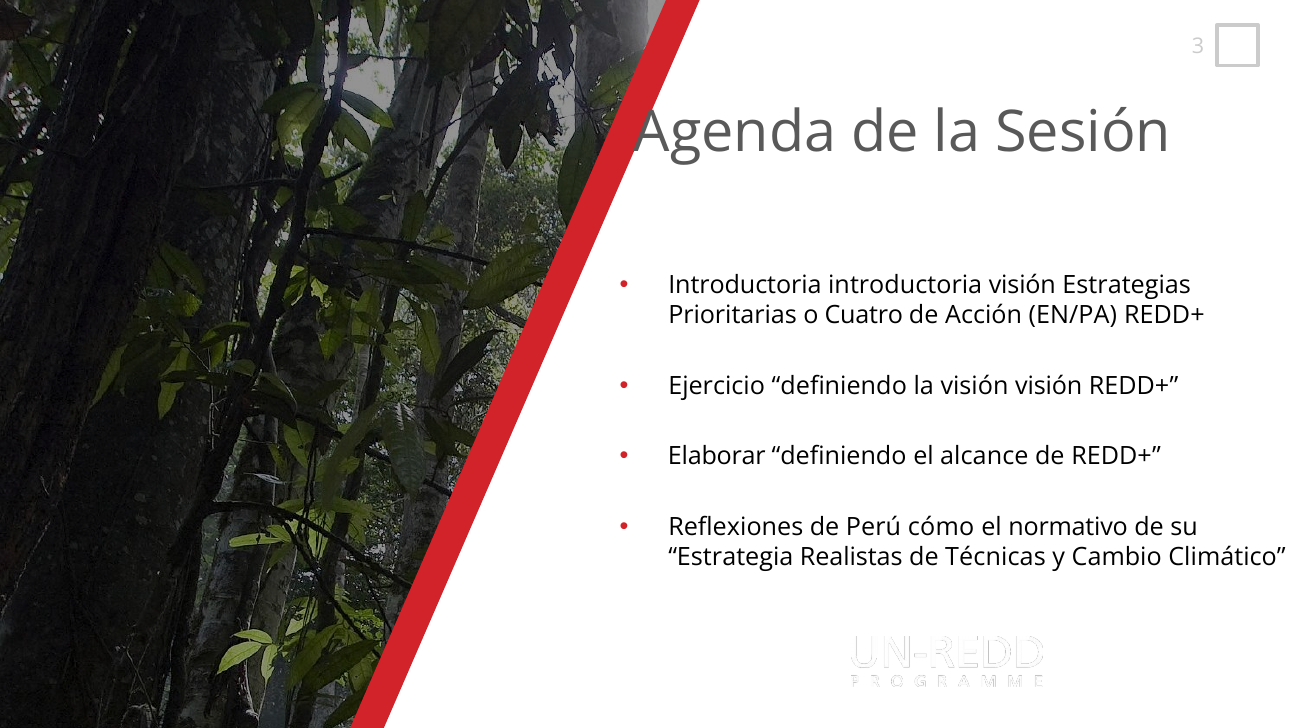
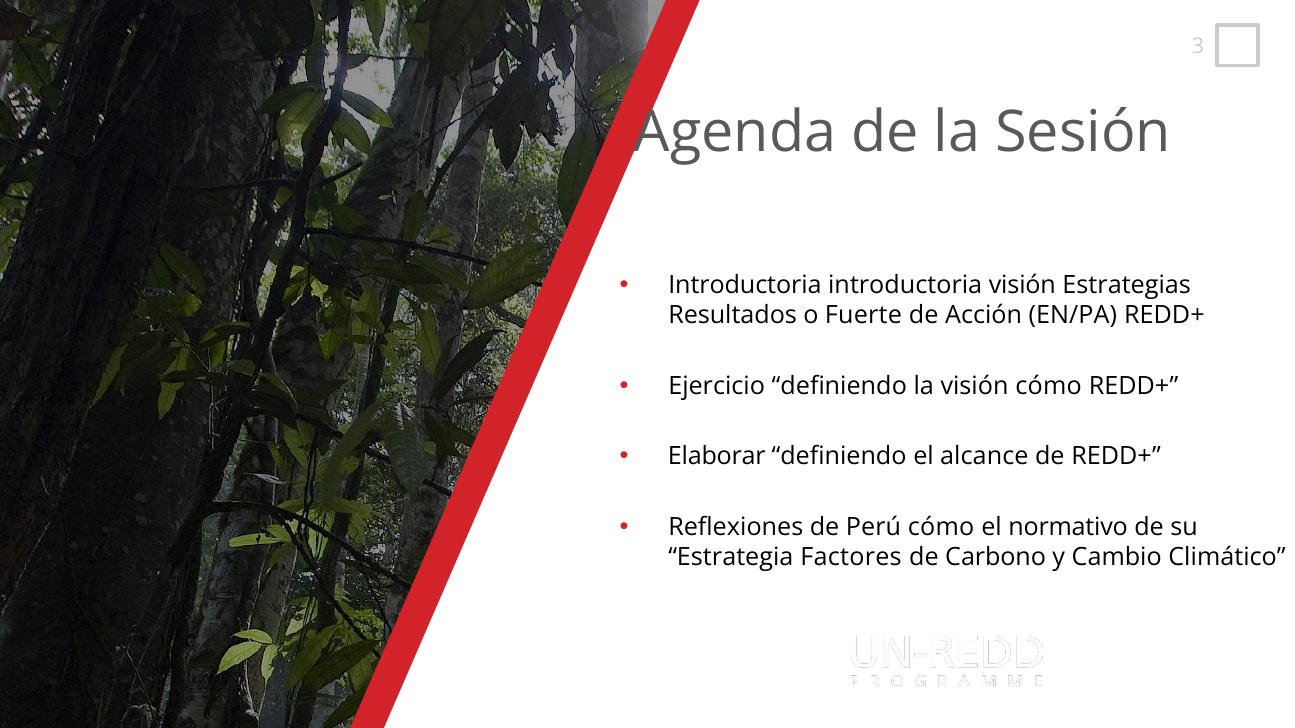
Prioritarias: Prioritarias -> Resultados (733, 316)
Cuatro: Cuatro -> Fuerte (864, 316)
visión visión: visión -> cómo (1049, 386)
Realistas: Realistas -> Factores (851, 558)
Técnicas: Técnicas -> Carbono (996, 558)
